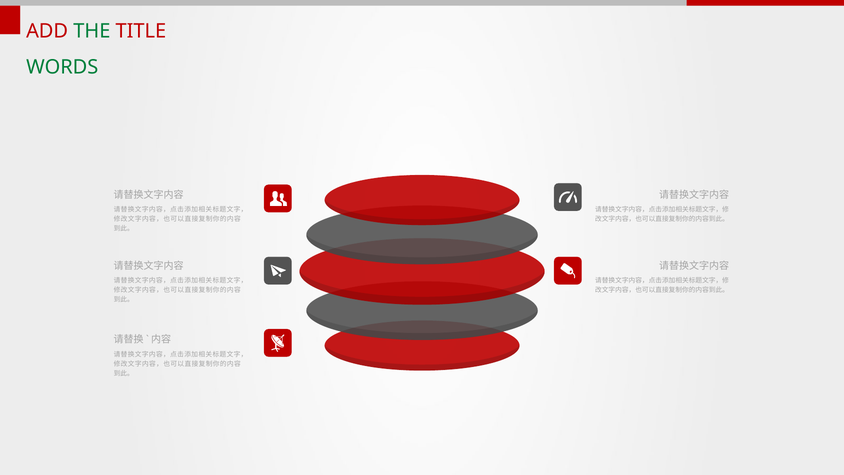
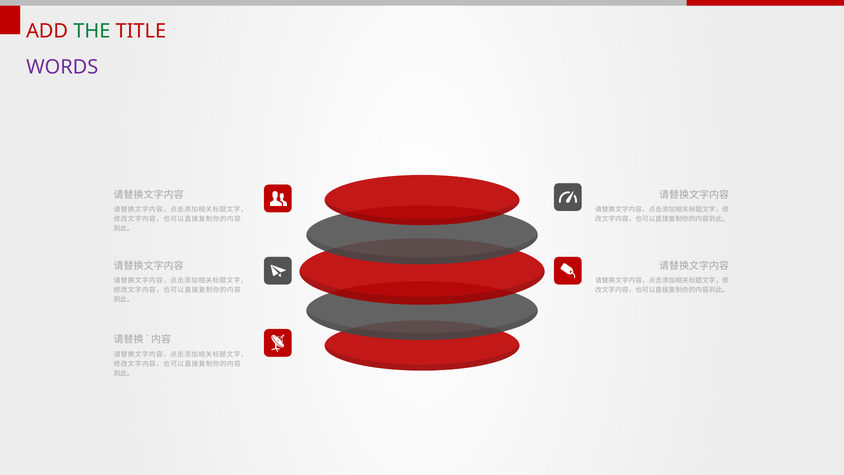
WORDS colour: green -> purple (62, 67)
